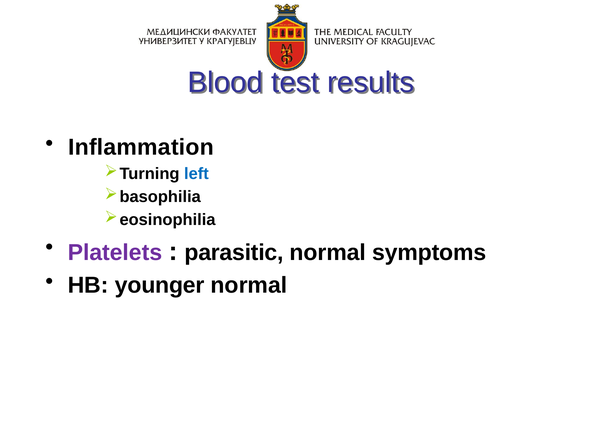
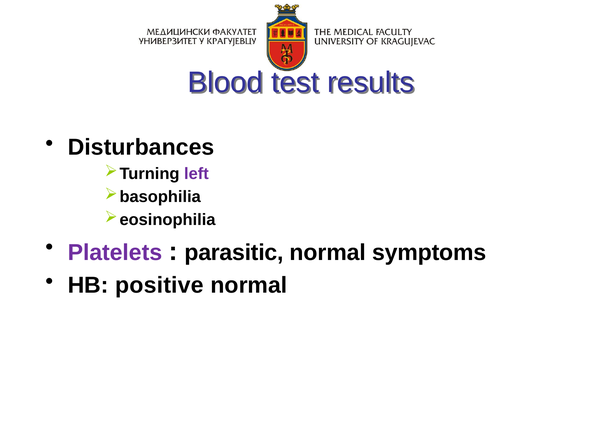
Inflammation: Inflammation -> Disturbances (141, 147)
left colour: blue -> purple (196, 174)
younger: younger -> positive (159, 285)
